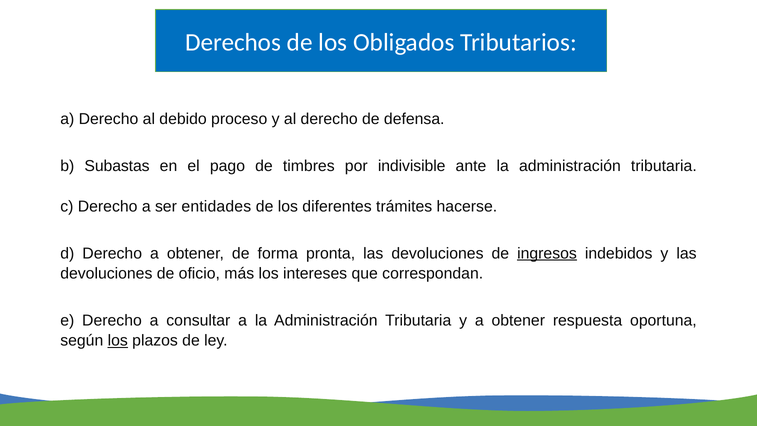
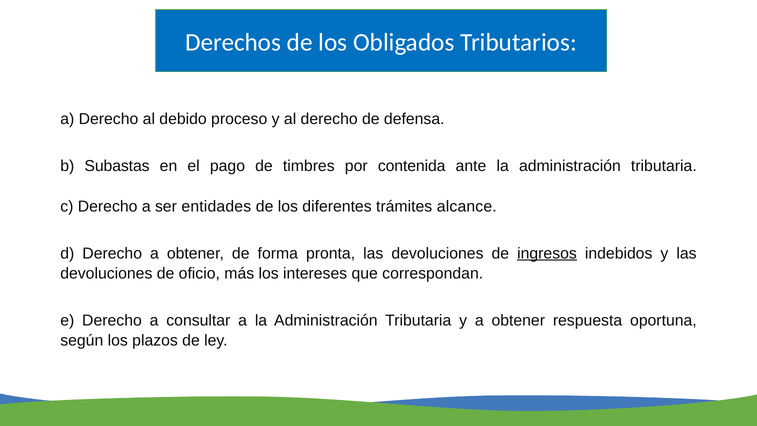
indivisible: indivisible -> contenida (412, 166)
hacerse: hacerse -> alcance (467, 206)
los underline: present -> none (118, 341)
